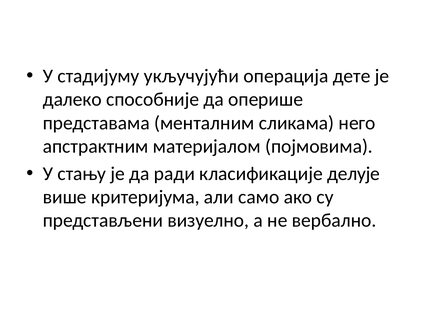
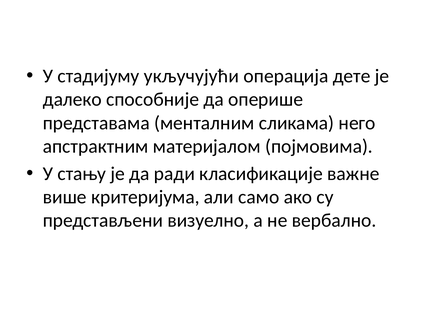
делује: делује -> важне (353, 174)
